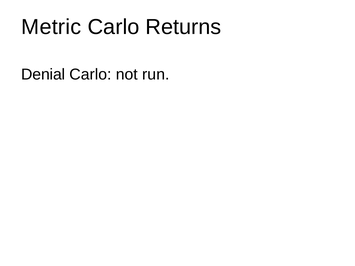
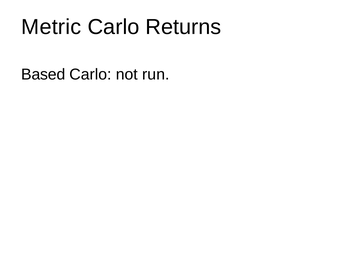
Denial: Denial -> Based (43, 74)
